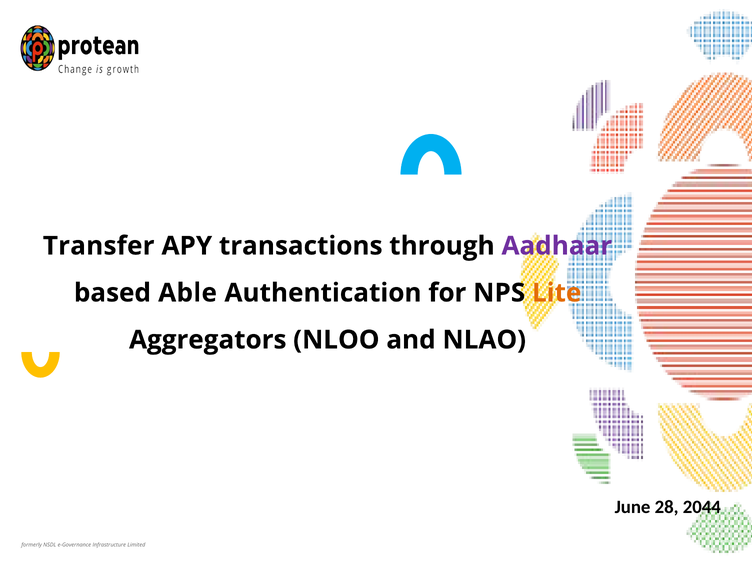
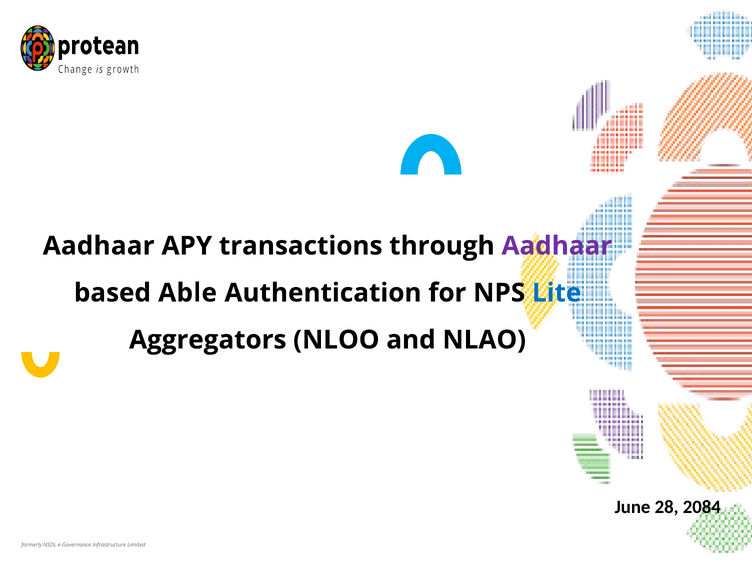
Transfer: Transfer -> Aadhaar (99, 246)
Lite colour: orange -> blue (557, 293)
2044: 2044 -> 2084 (702, 507)
